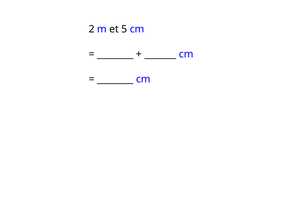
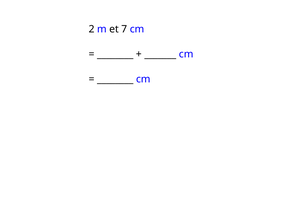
5: 5 -> 7 (124, 29)
